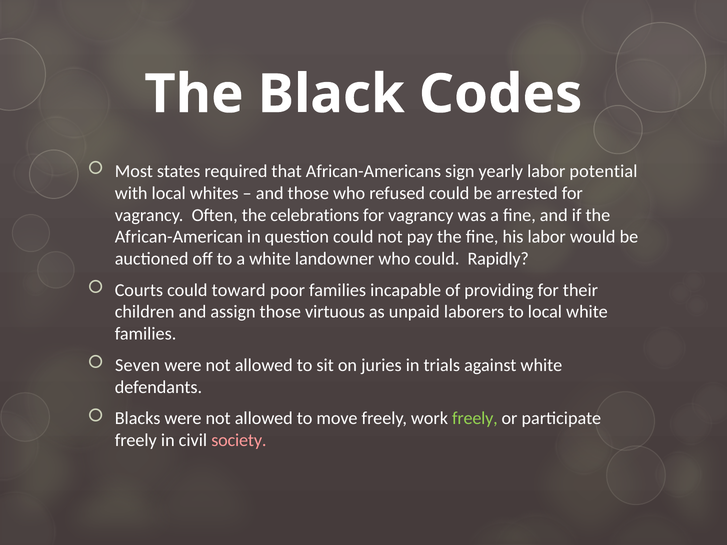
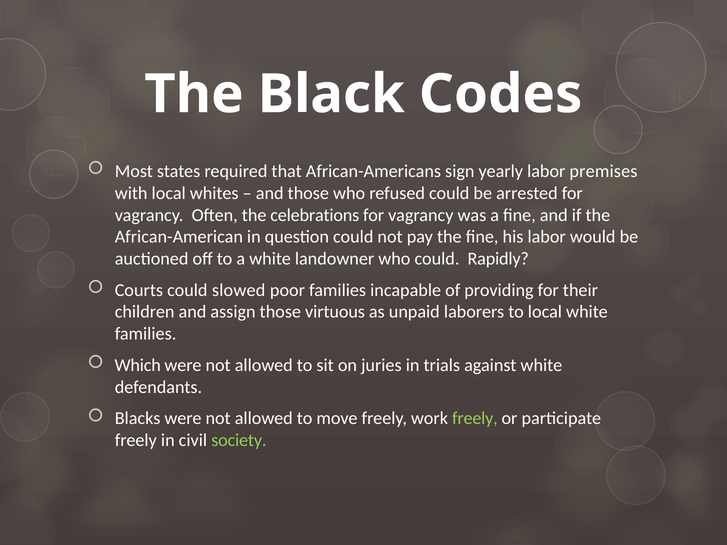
potential: potential -> premises (603, 171)
toward: toward -> slowed (239, 290)
Seven: Seven -> Which (138, 365)
society colour: pink -> light green (239, 441)
